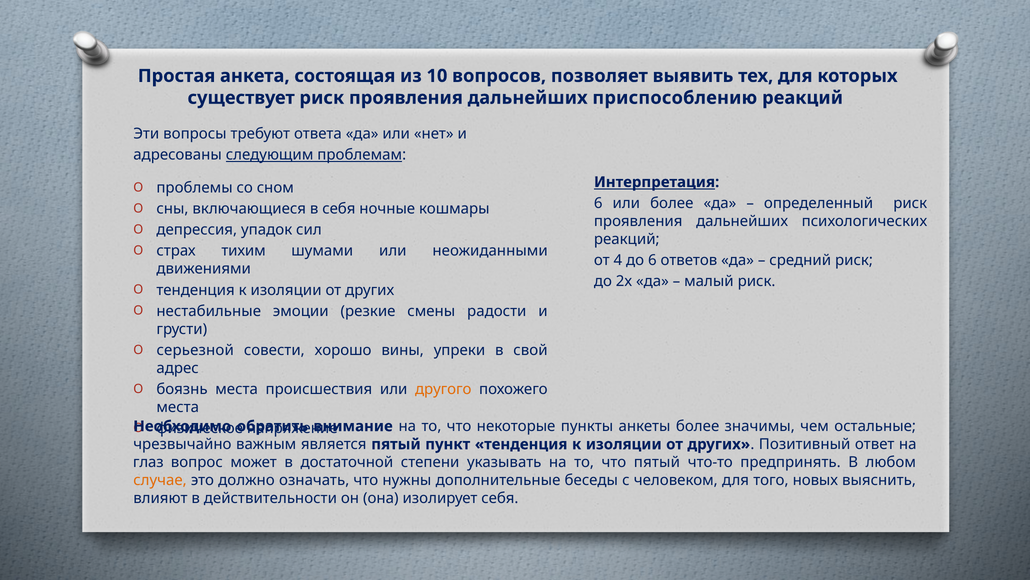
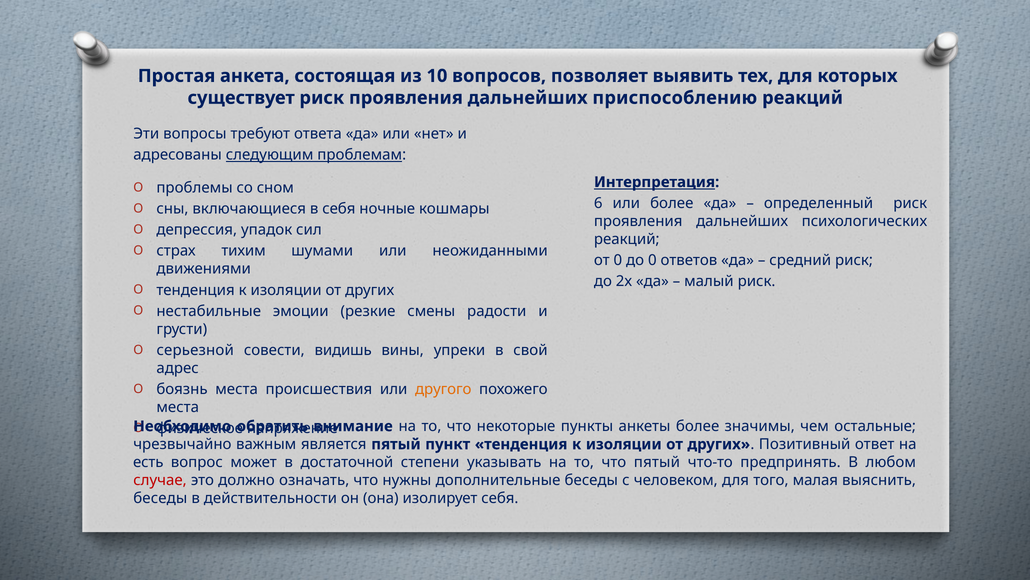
от 4: 4 -> 0 (618, 260)
до 6: 6 -> 0 (652, 260)
хорошо: хорошо -> видишь (343, 350)
глаз: глаз -> есть (148, 462)
случае colour: orange -> red (160, 480)
новых: новых -> малая (815, 480)
влияют: влияют -> беседы (160, 498)
